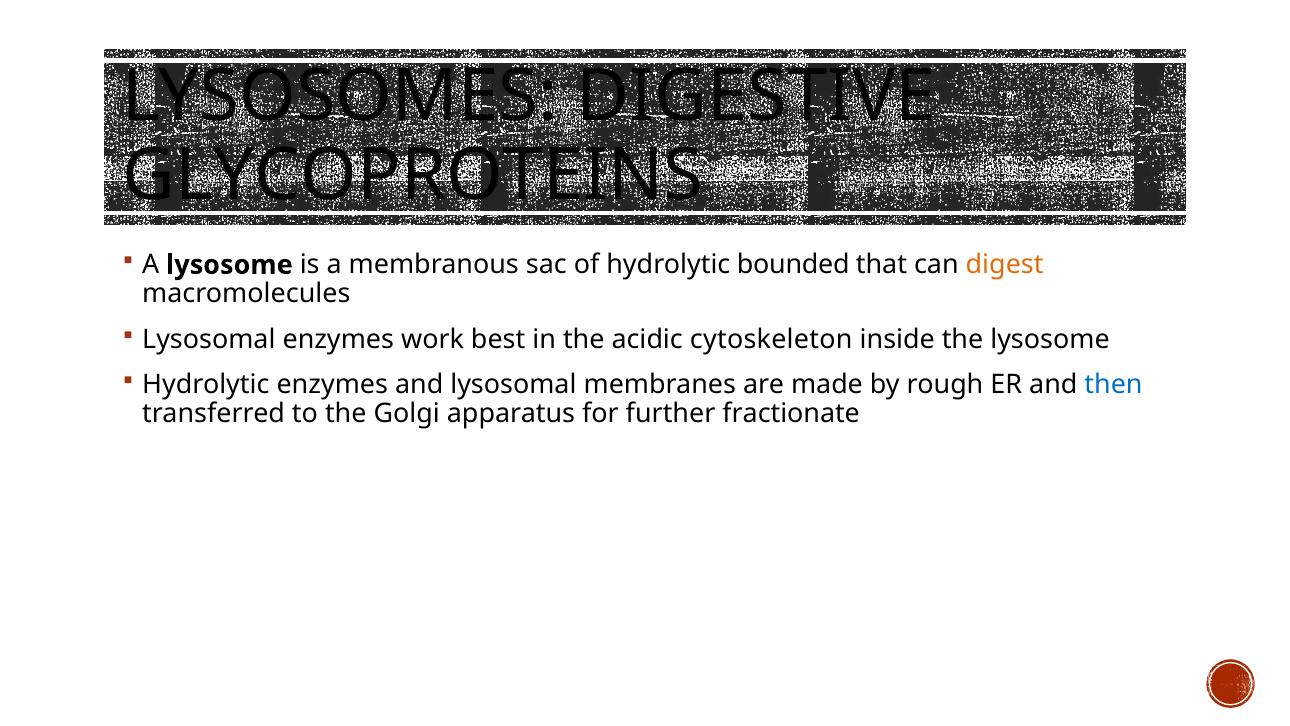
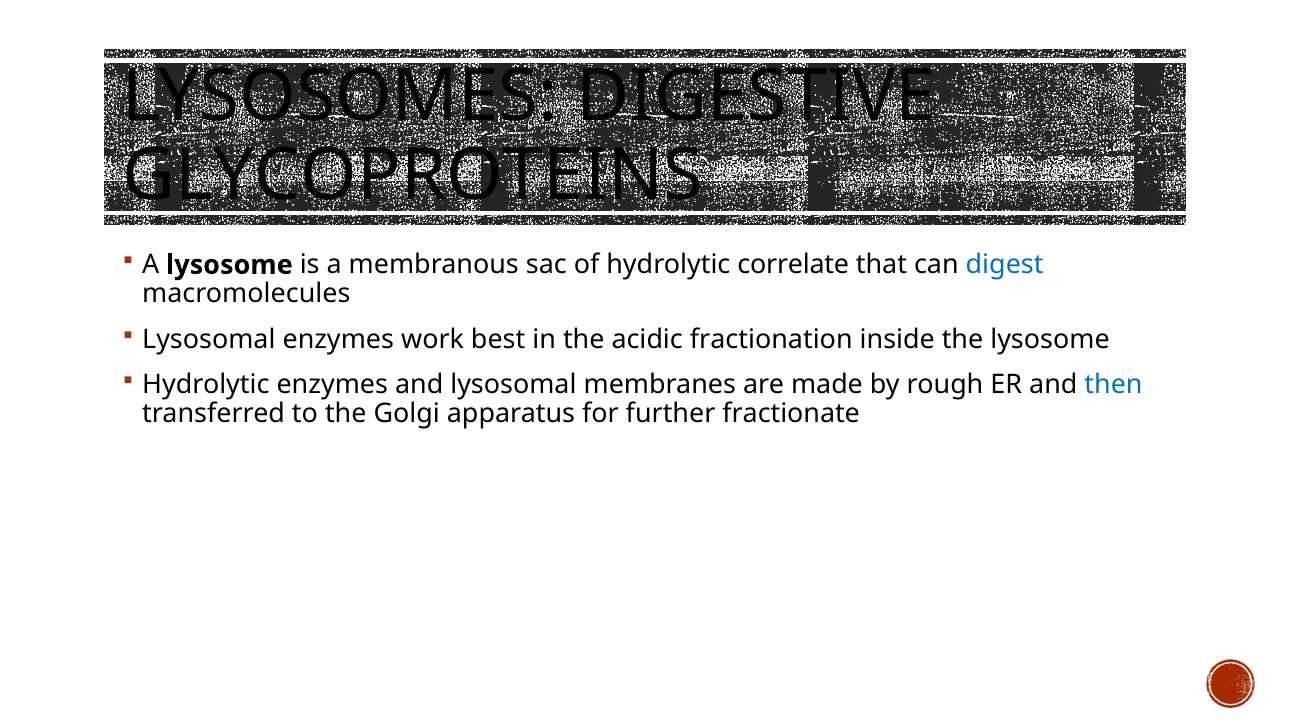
bounded: bounded -> correlate (793, 265)
digest colour: orange -> blue (1005, 265)
cytoskeleton: cytoskeleton -> fractionation (771, 339)
